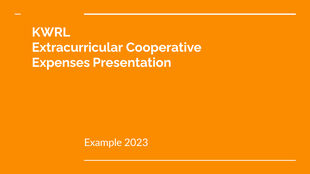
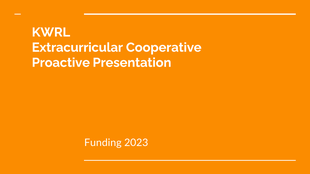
Expenses: Expenses -> Proactive (61, 63)
Example: Example -> Funding (103, 143)
